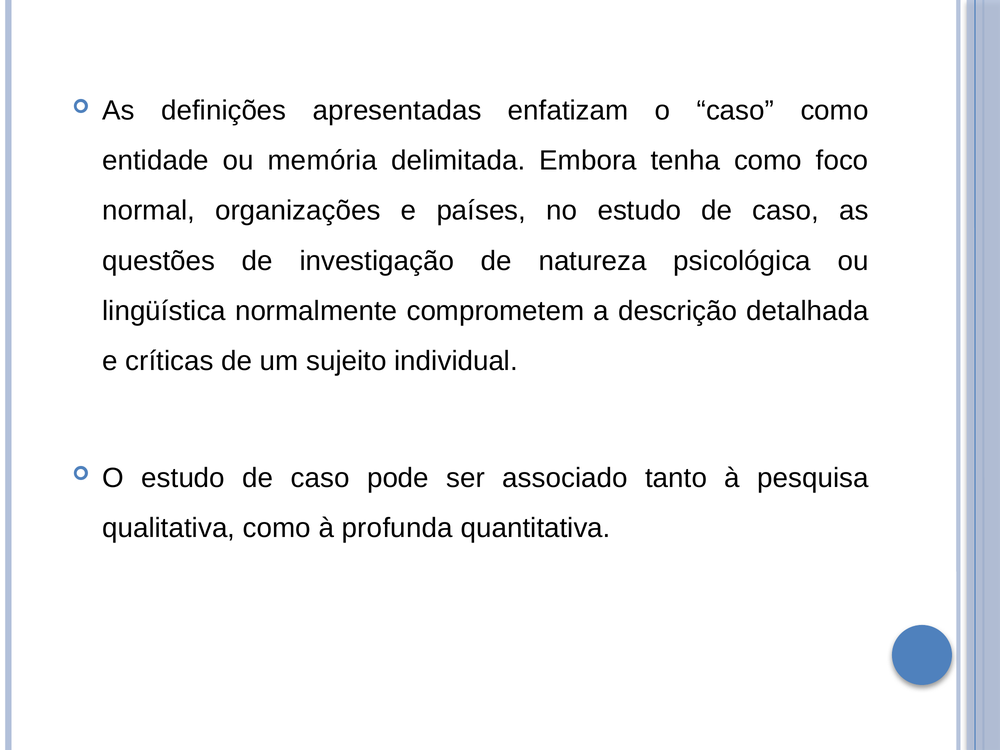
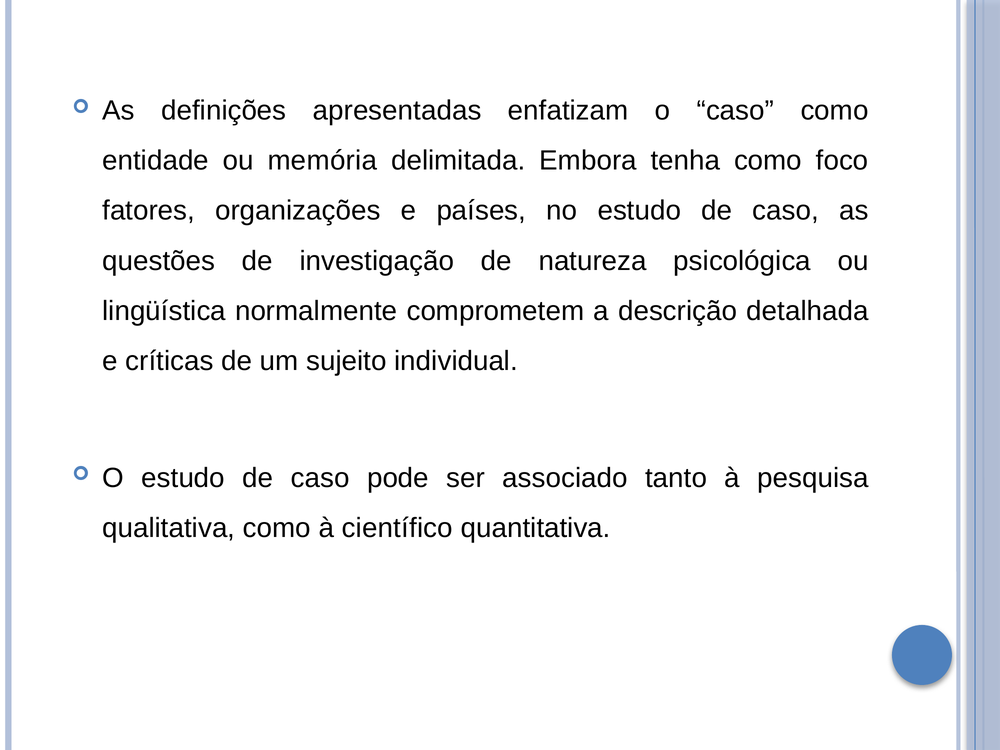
normal: normal -> fatores (149, 211)
profunda: profunda -> científico (397, 528)
